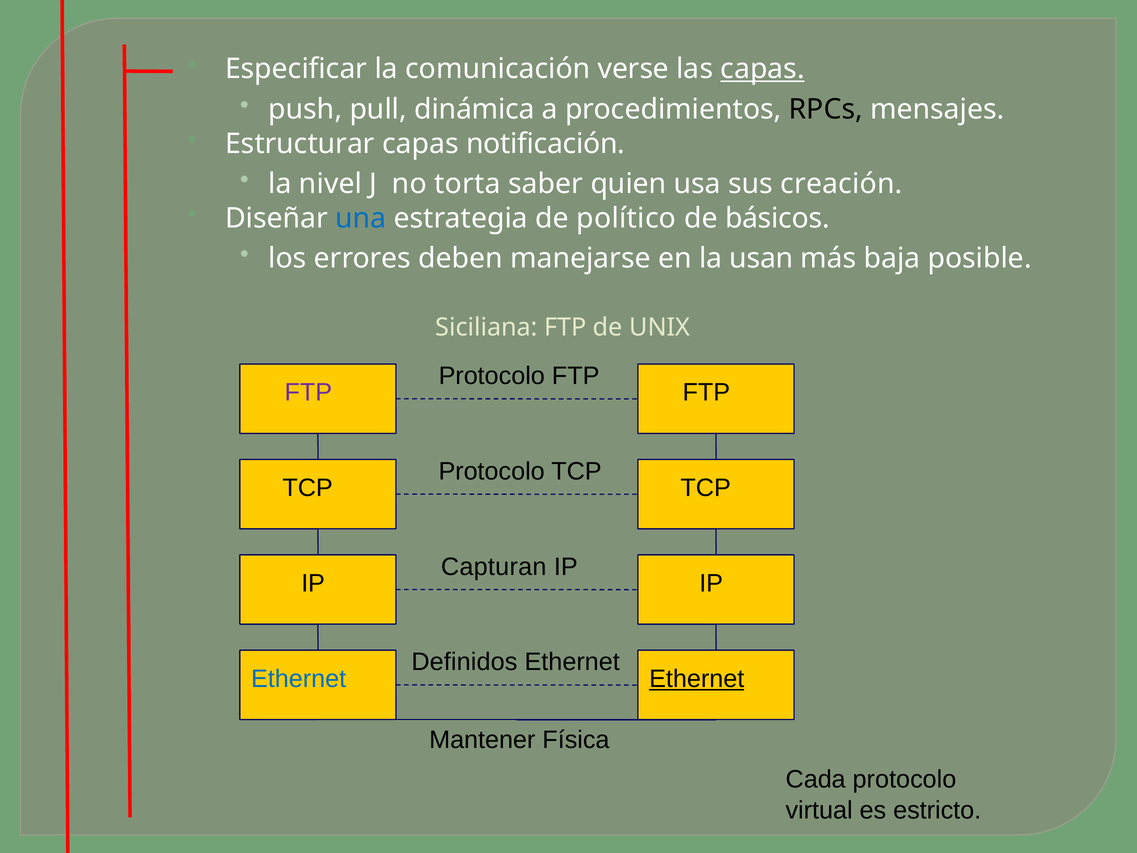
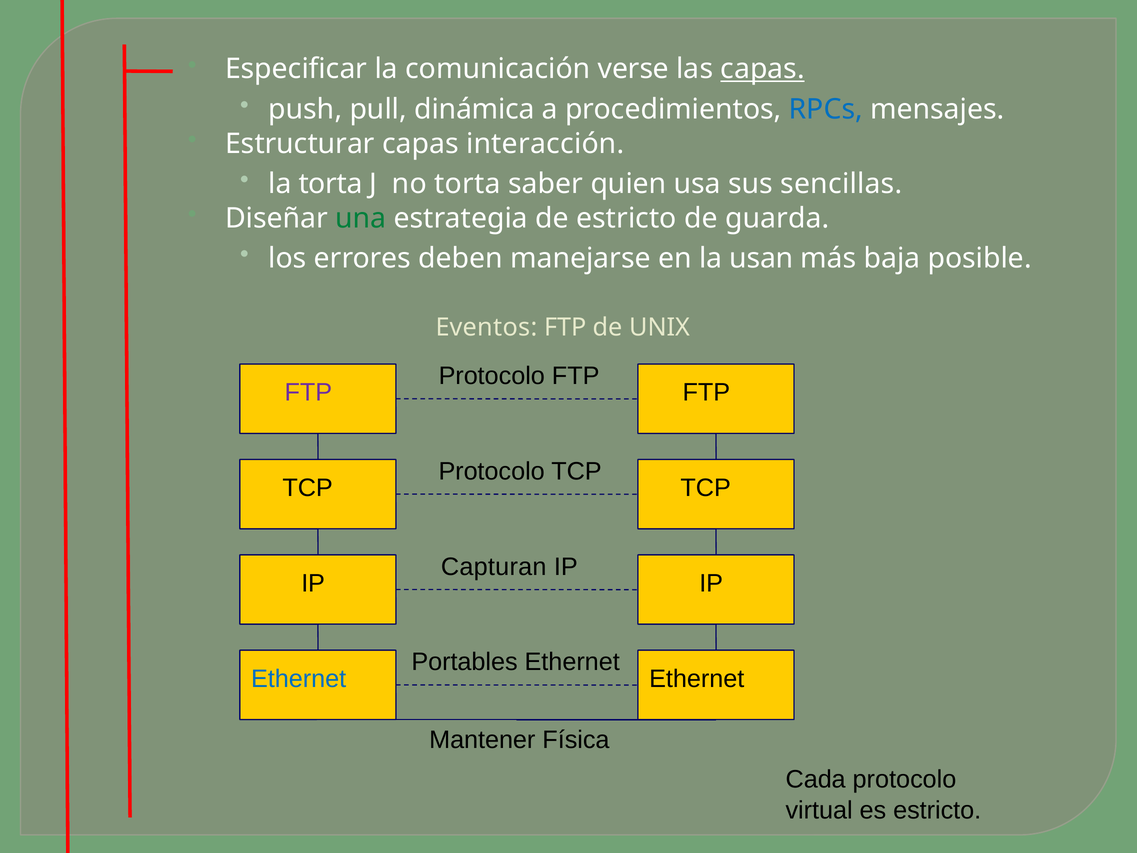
RPCs colour: black -> blue (826, 109)
notificación: notificación -> interacción (545, 144)
la nivel: nivel -> torta (331, 184)
creación: creación -> sencillas (841, 184)
una colour: blue -> green (361, 218)
de político: político -> estricto (626, 218)
básicos: básicos -> guarda (777, 218)
Siciliana: Siciliana -> Eventos (486, 327)
Definidos: Definidos -> Portables (465, 662)
Ethernet underline: present -> none (697, 679)
